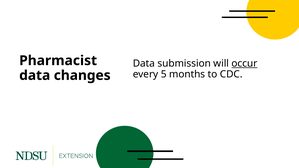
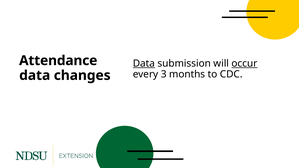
Pharmacist: Pharmacist -> Attendance (58, 61)
Data underline: none -> present (144, 63)
5: 5 -> 3 (164, 74)
